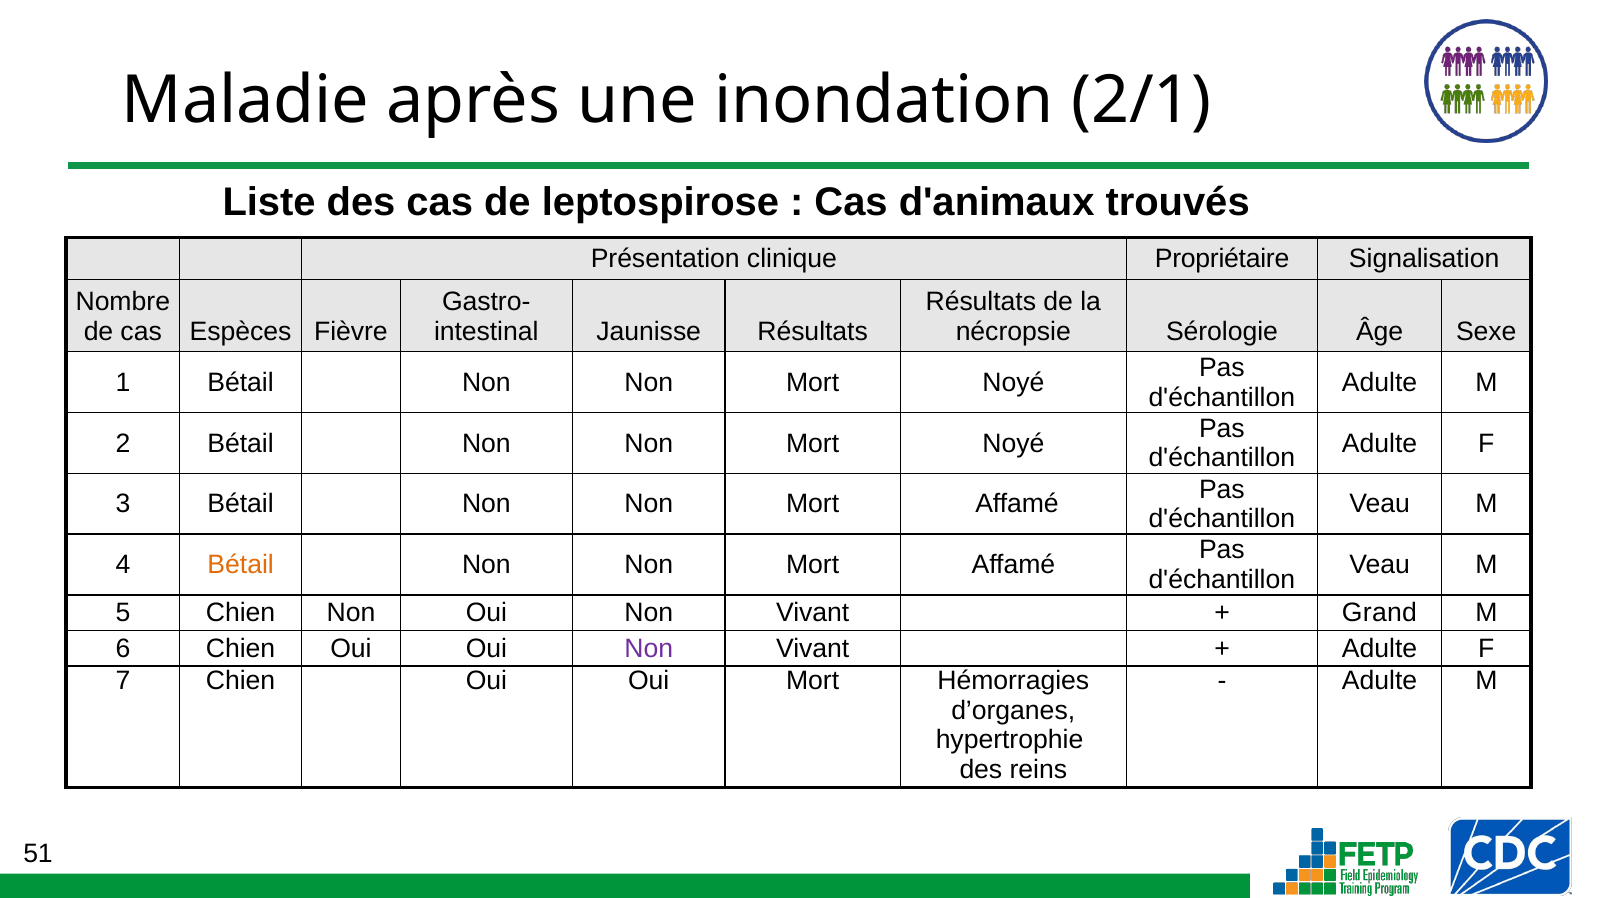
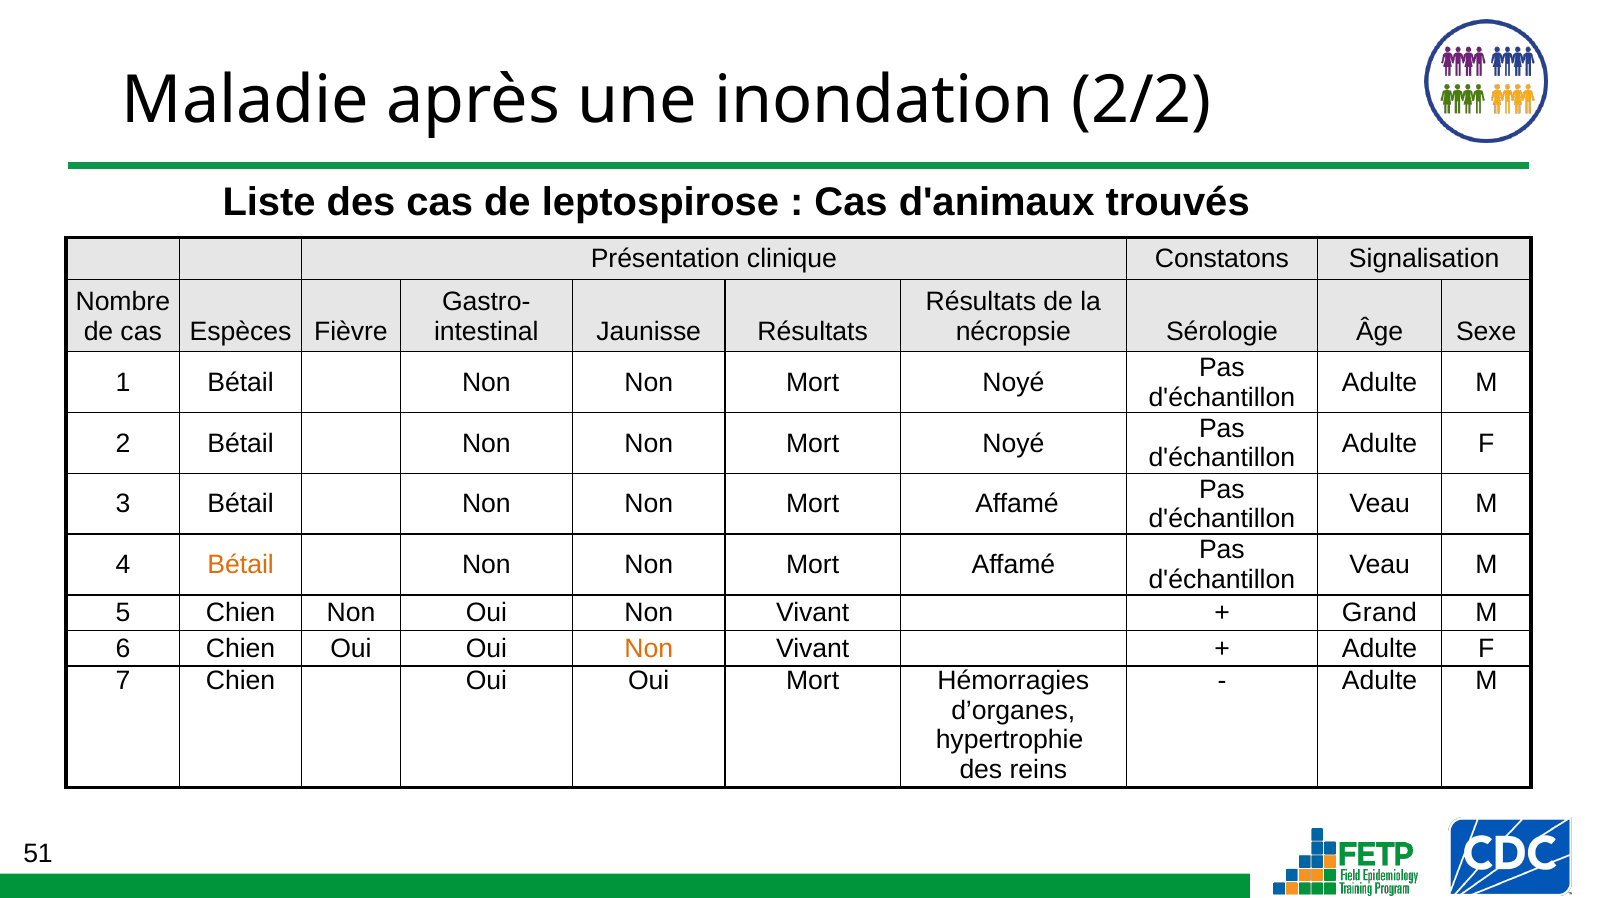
2/1: 2/1 -> 2/2 (1141, 100)
Propriétaire: Propriétaire -> Constatons (1222, 259)
Non colour: purple -> orange (649, 649)
